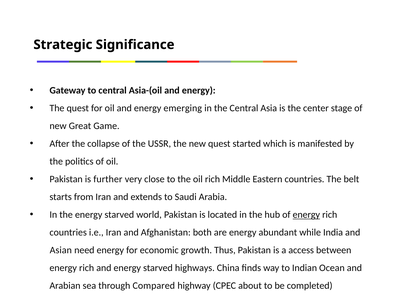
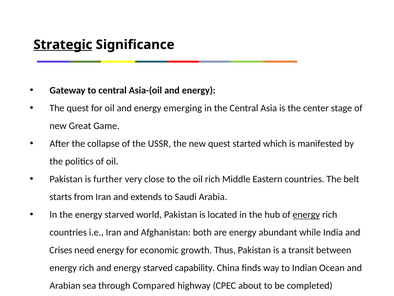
Strategic underline: none -> present (63, 45)
Asian: Asian -> Crises (61, 250)
access: access -> transit (301, 250)
highways: highways -> capability (195, 268)
